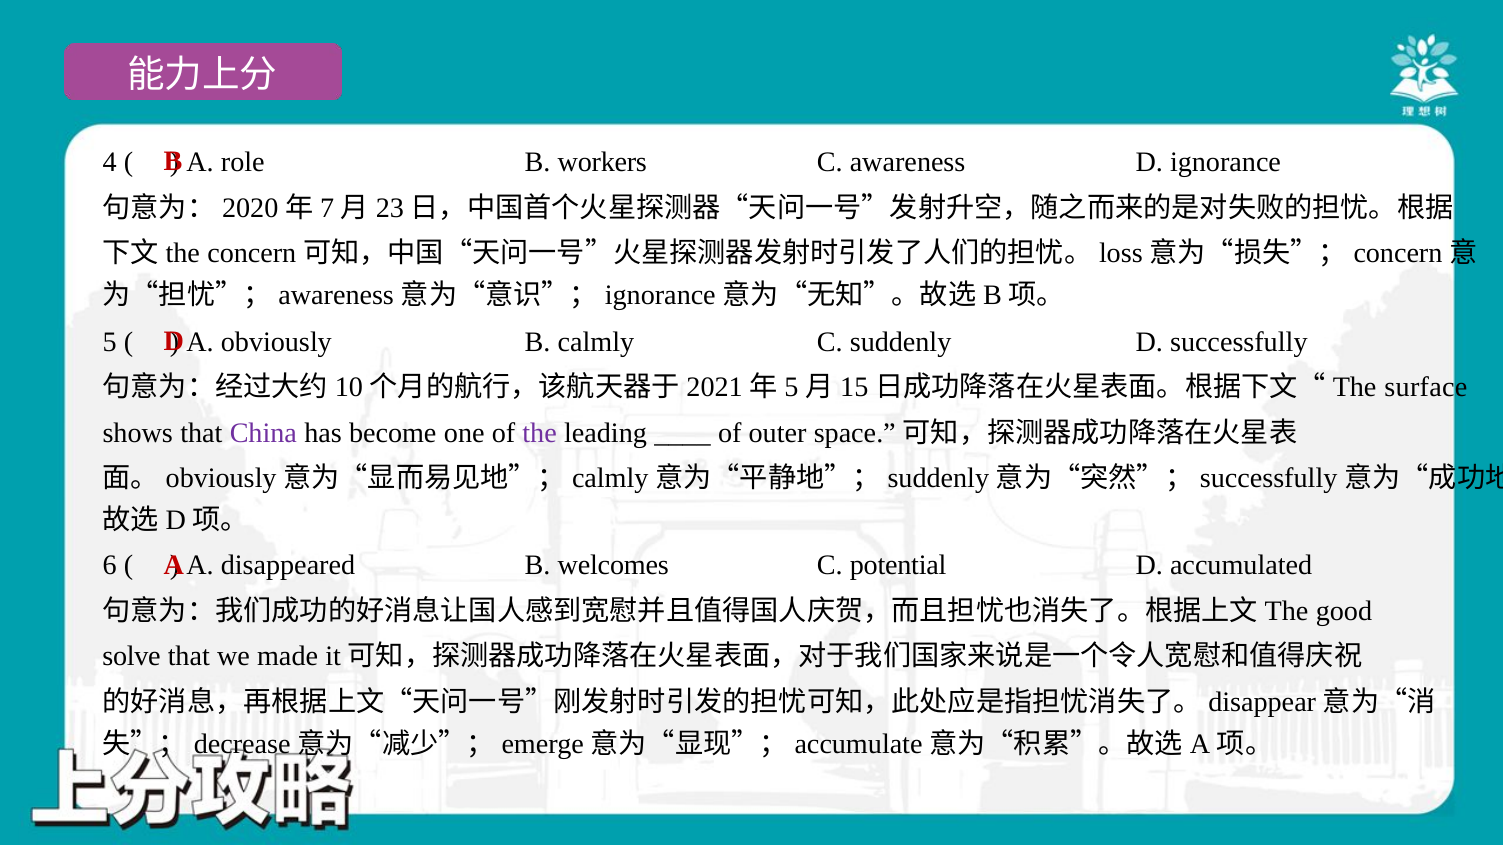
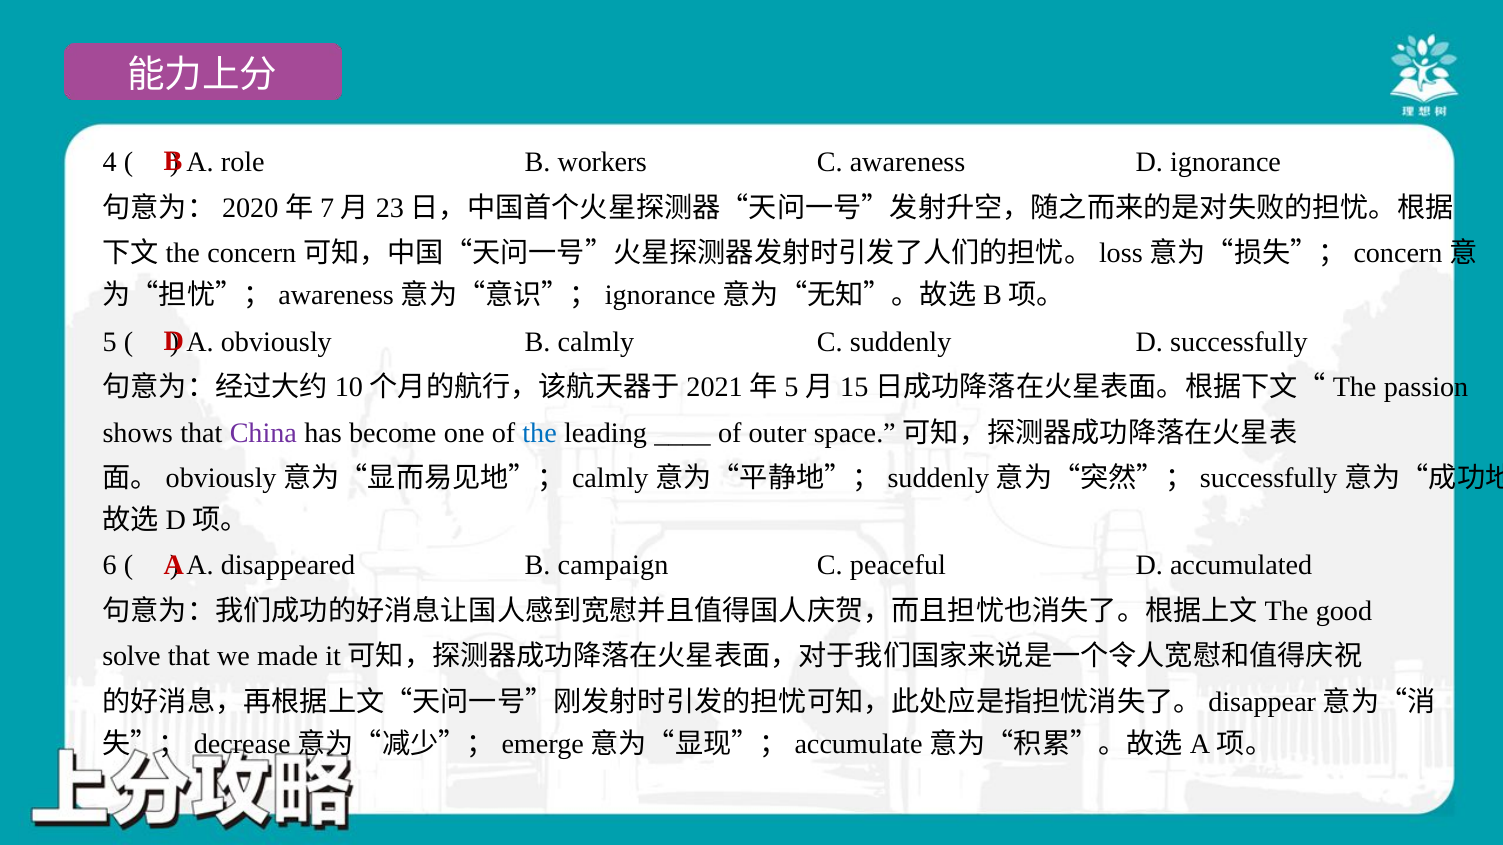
surface: surface -> passion (1426, 388)
the colour: purple -> blue (540, 433)
welcomes: welcomes -> campaign (613, 566)
potential: potential -> peaceful (898, 566)
